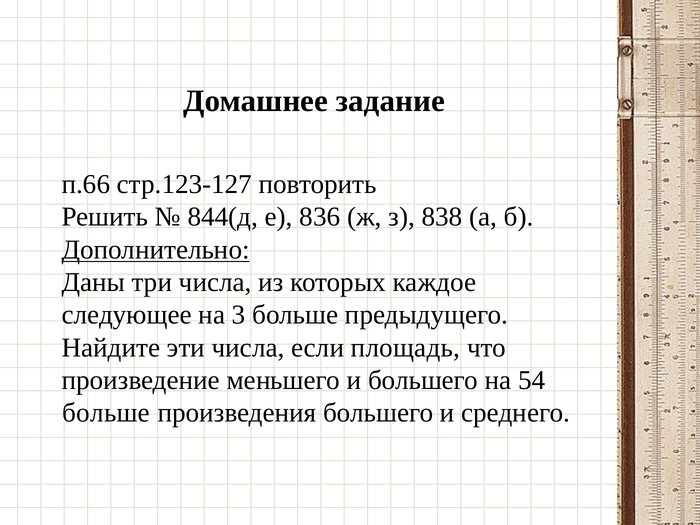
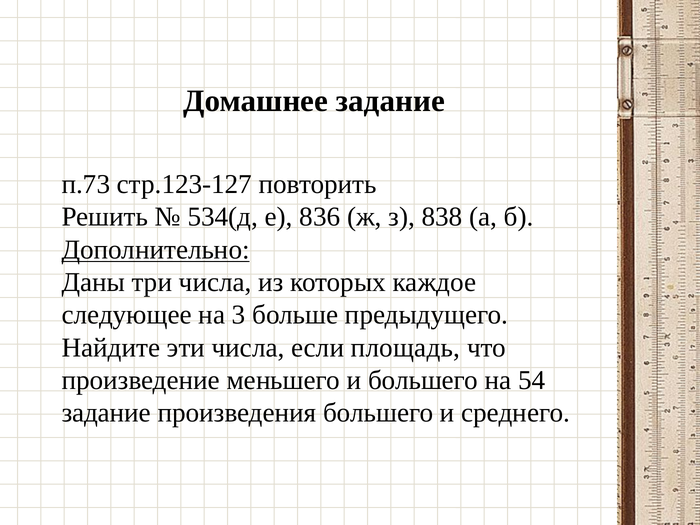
п.66: п.66 -> п.73 (86, 184)
844(д: 844(д -> 534(д (223, 217)
больше: больше -> задание (106, 413)
